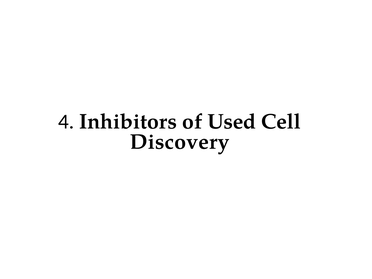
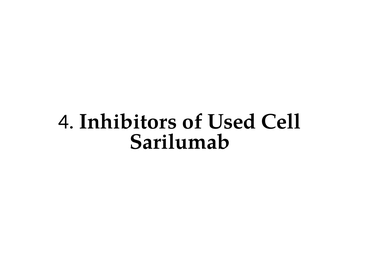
Discovery: Discovery -> Sarilumab (180, 142)
